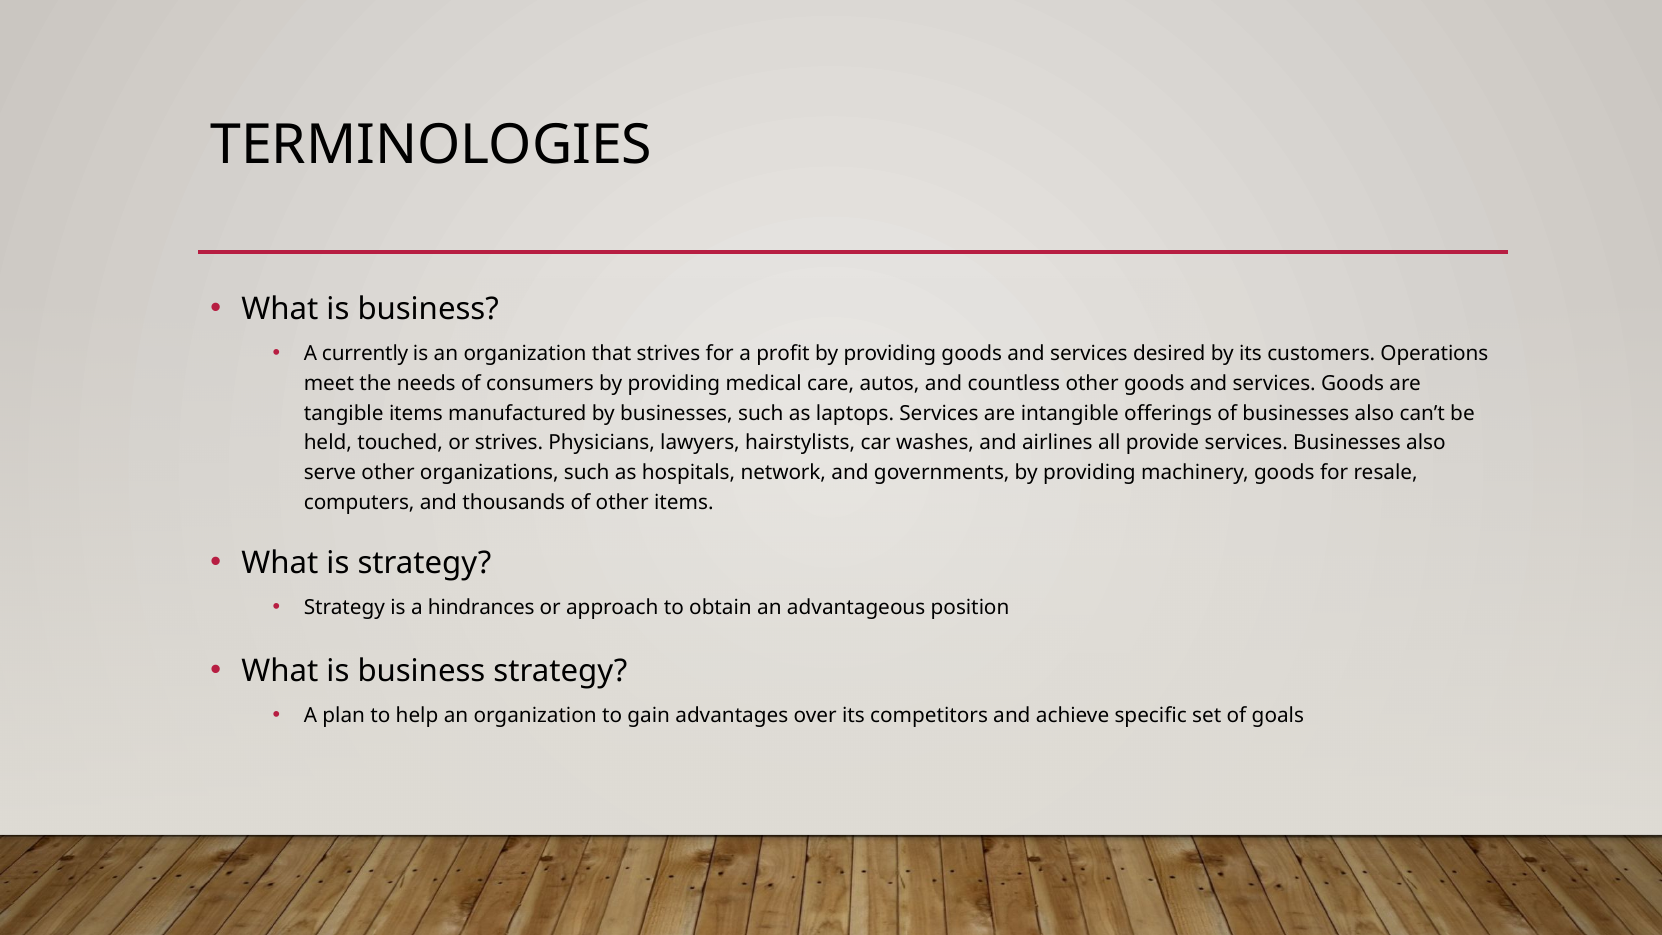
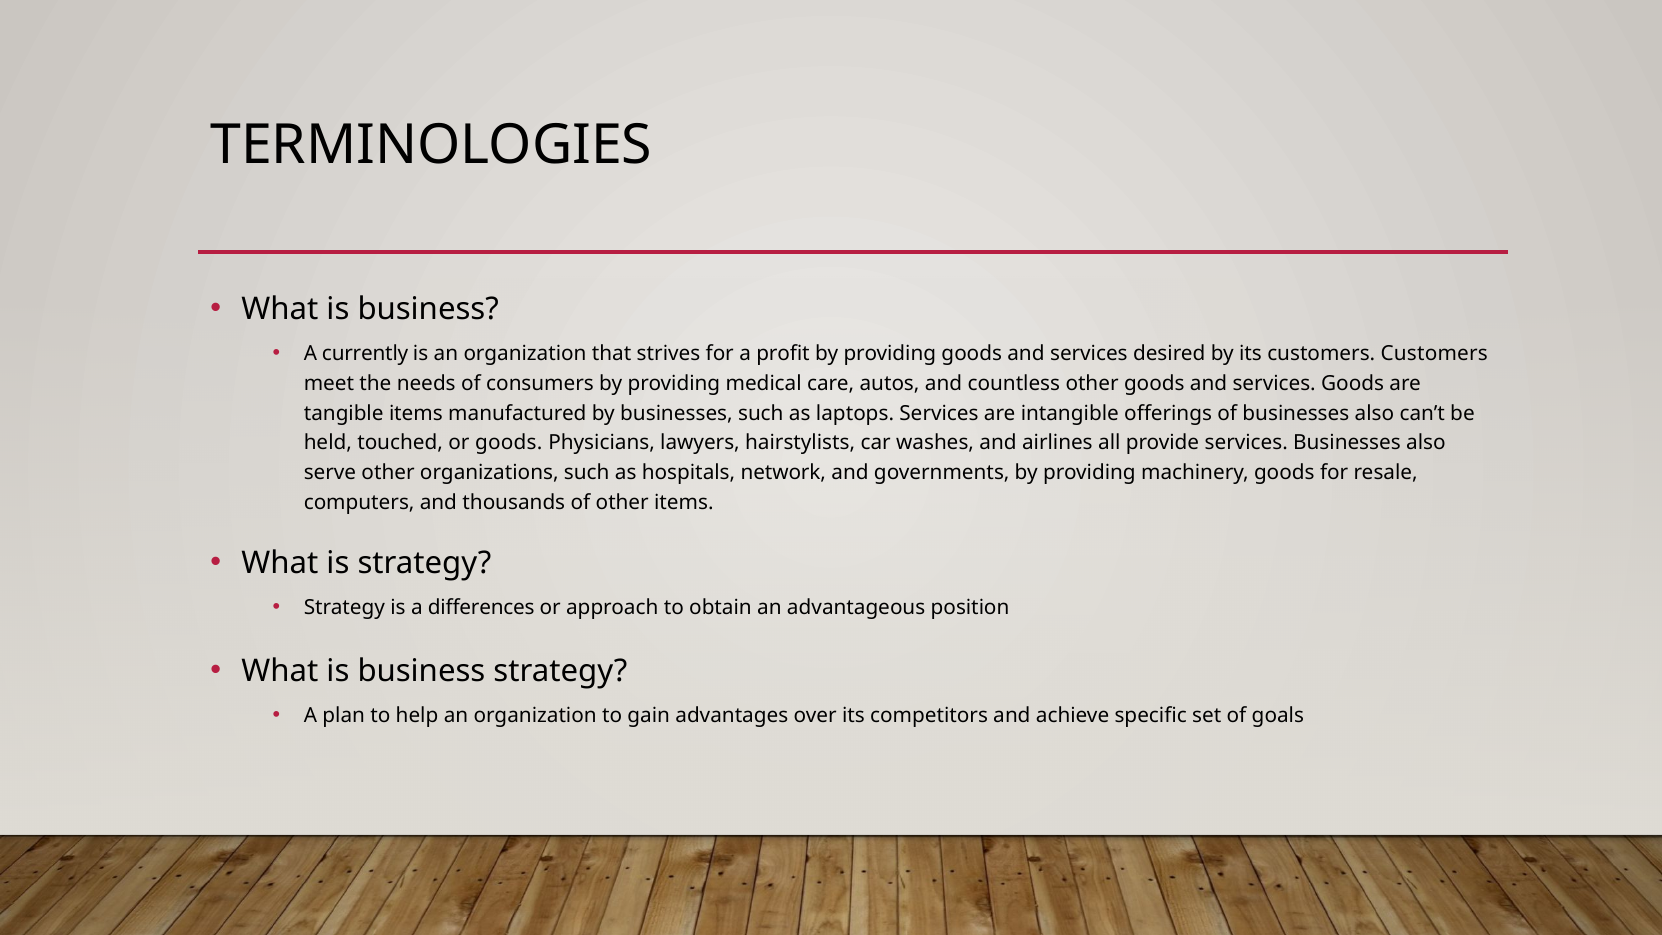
customers Operations: Operations -> Customers (1434, 353)
or strives: strives -> goods (509, 443)
hindrances: hindrances -> differences (481, 607)
